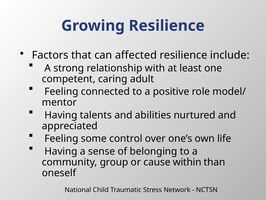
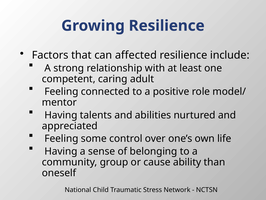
within: within -> ability (187, 162)
